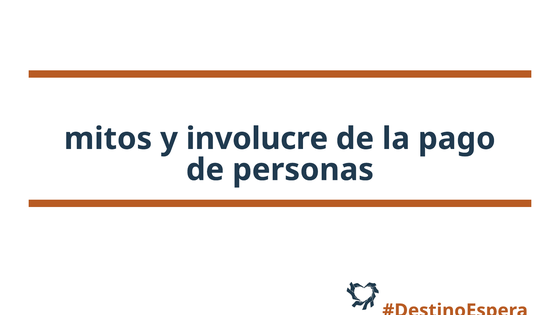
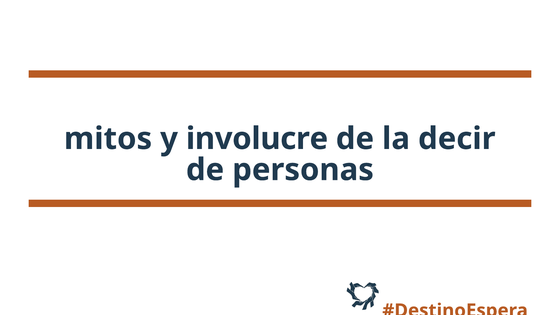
pago: pago -> decir (457, 139)
